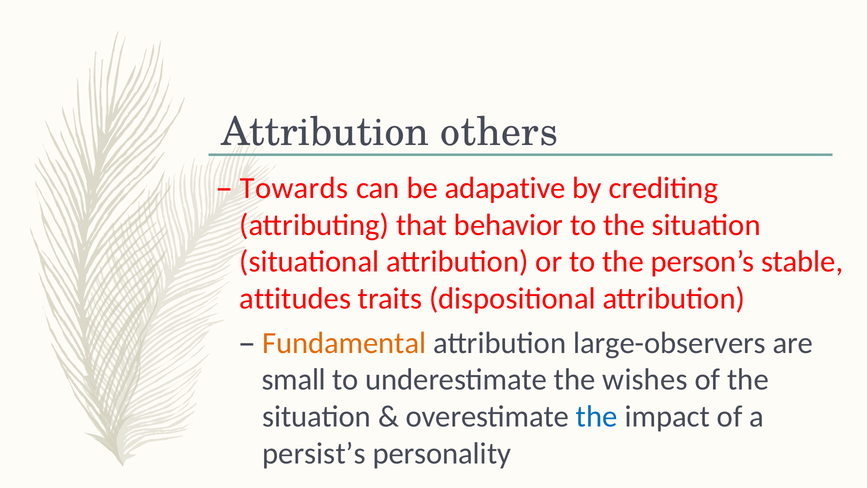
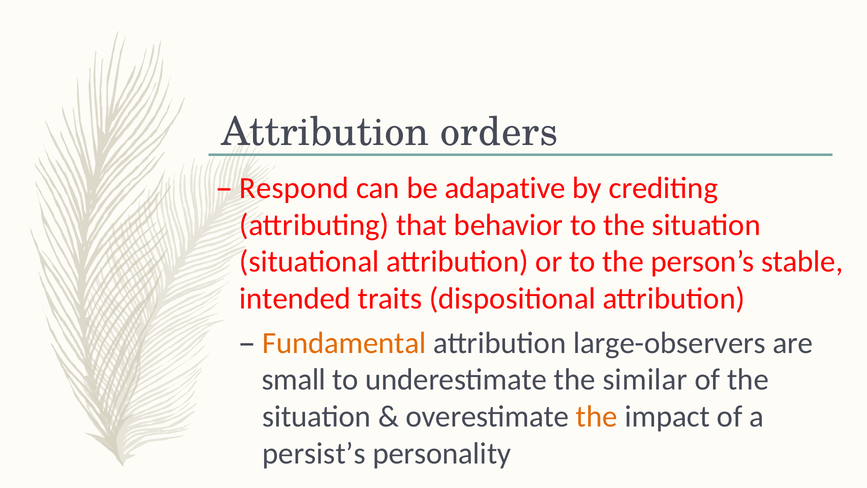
others: others -> orders (499, 132)
Towards: Towards -> Respond (294, 188)
attitudes: attitudes -> intended (295, 298)
wishes: wishes -> similar (645, 380)
the colour: blue -> orange (597, 416)
